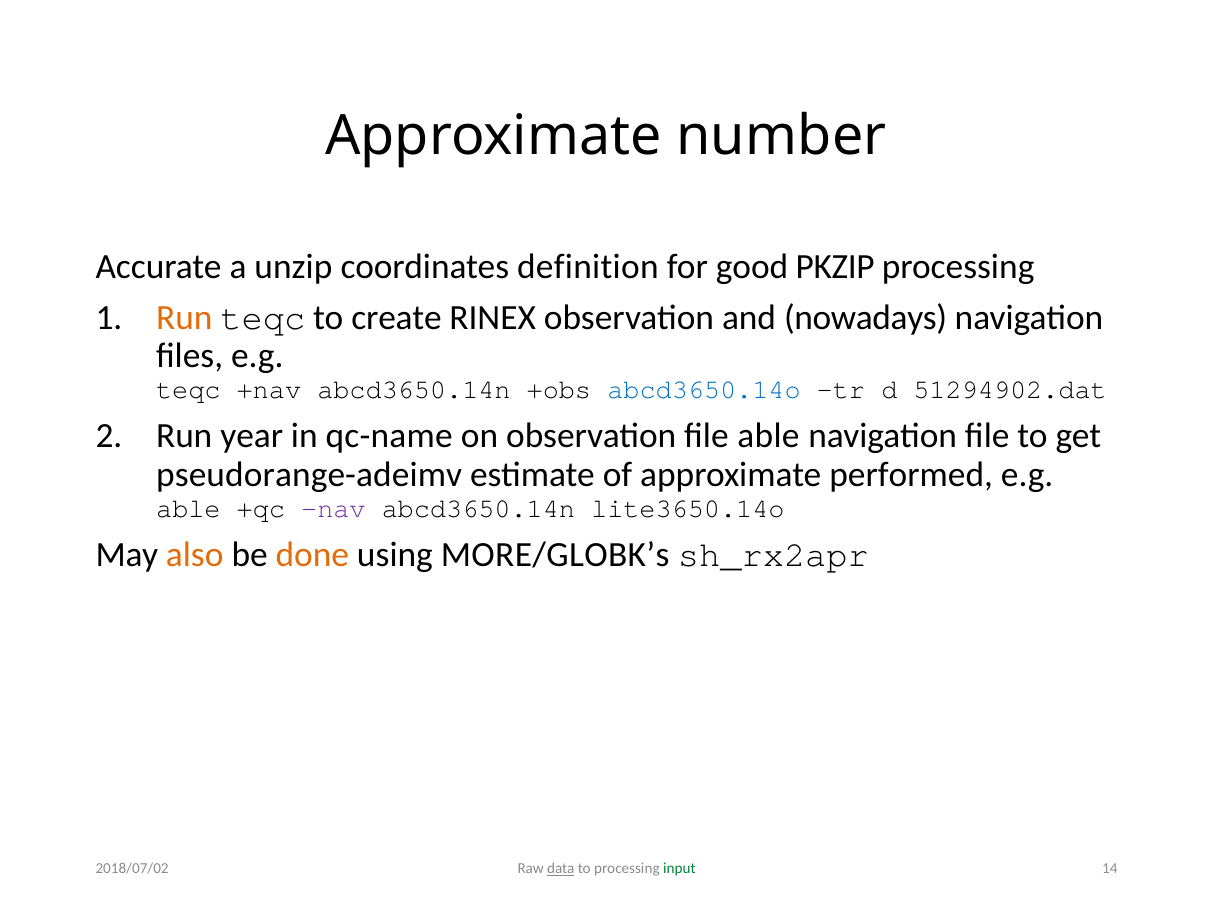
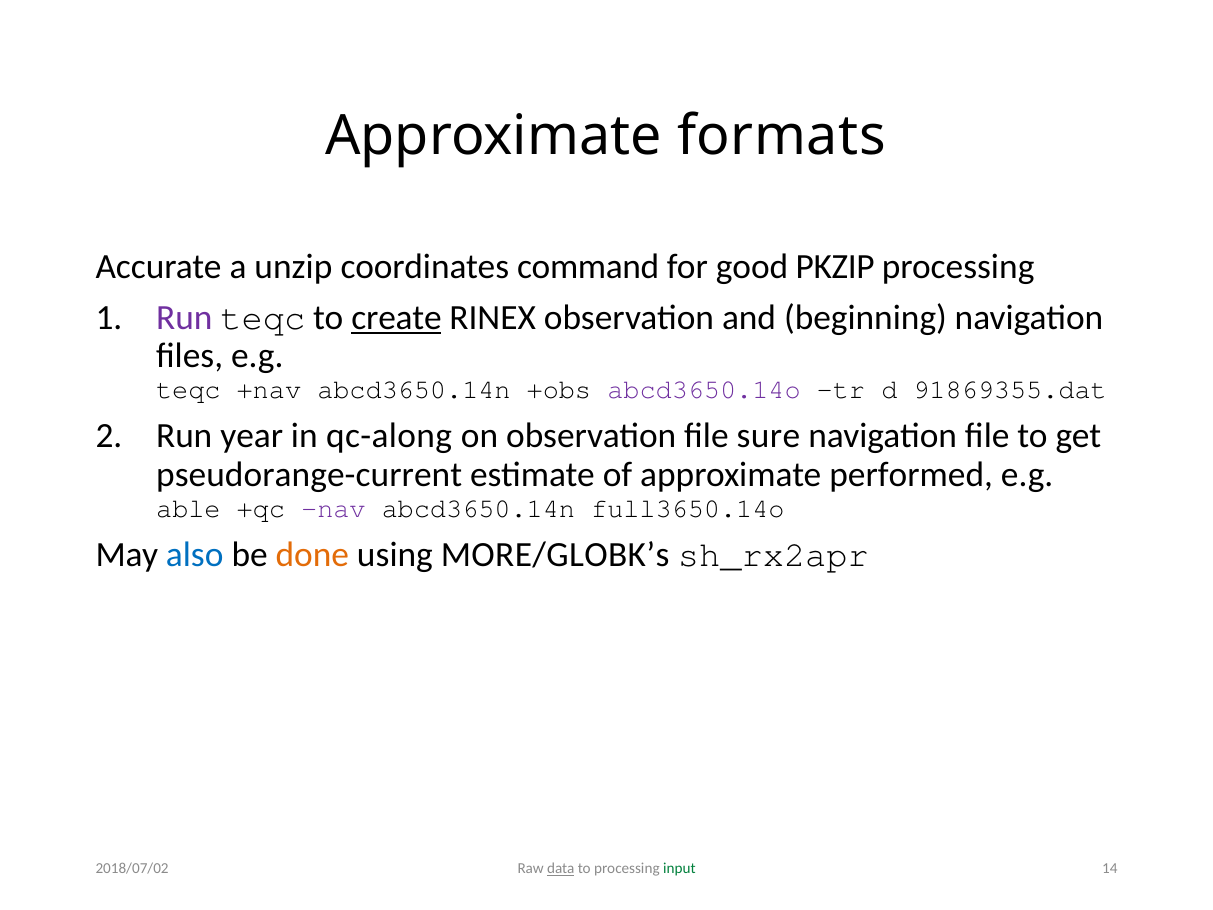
number: number -> formats (781, 136)
definition: definition -> command (588, 267)
Run colour: orange -> purple (184, 318)
create underline: none -> present (397, 318)
nowadays: nowadays -> beginning (865, 318)
abcd3650.14o colour: blue -> purple (704, 390)
51294902.dat: 51294902.dat -> 91869355.dat (1010, 390)
qc-name: qc-name -> qc-along (389, 436)
file able: able -> sure (768, 436)
pseudorange-adeimv: pseudorange-adeimv -> pseudorange-current (309, 474)
lite3650.14o: lite3650.14o -> full3650.14o (688, 508)
also colour: orange -> blue (195, 554)
